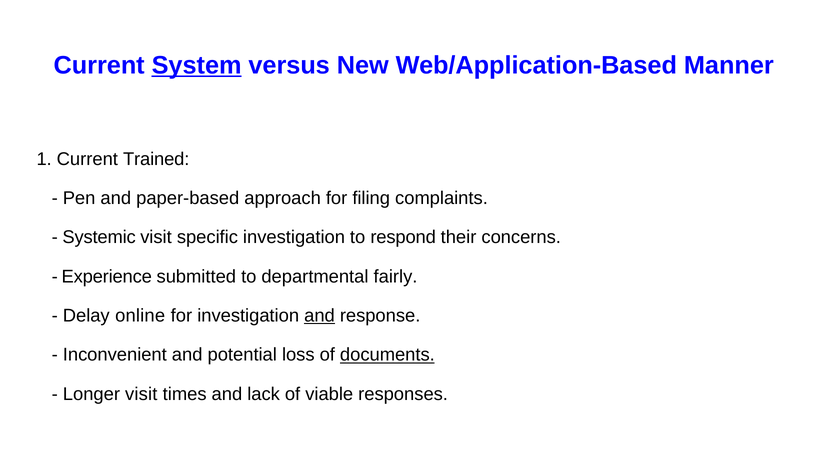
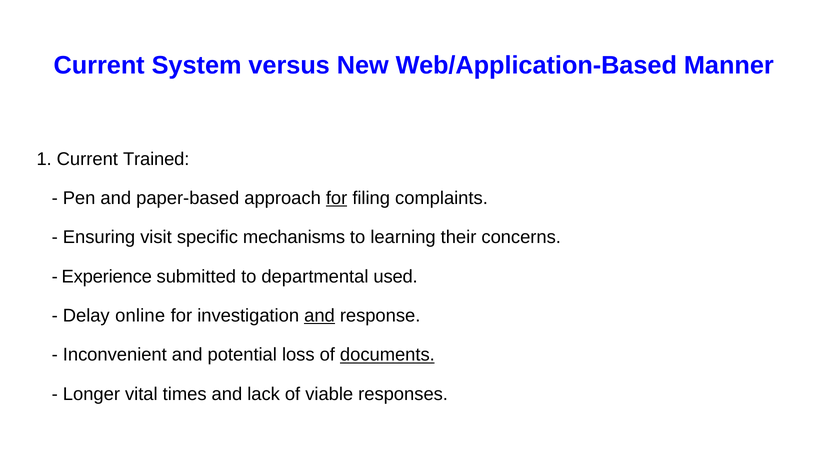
System underline: present -> none (197, 66)
for underline: none -> present (337, 198)
Systemic: Systemic -> Ensuring (99, 237)
specific investigation: investigation -> mechanisms (294, 237)
respond: respond -> learning (403, 237)
fairly: fairly -> used (396, 276)
Longer visit: visit -> vital (141, 394)
